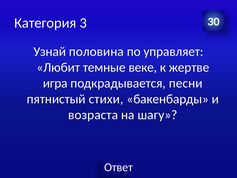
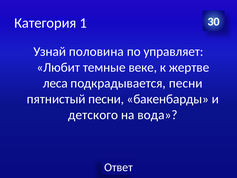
3: 3 -> 1 (83, 23)
игра: игра -> леса (55, 83)
пятнистый стихи: стихи -> песни (106, 99)
возраста: возраста -> детского (93, 115)
шагу: шагу -> вода (157, 115)
